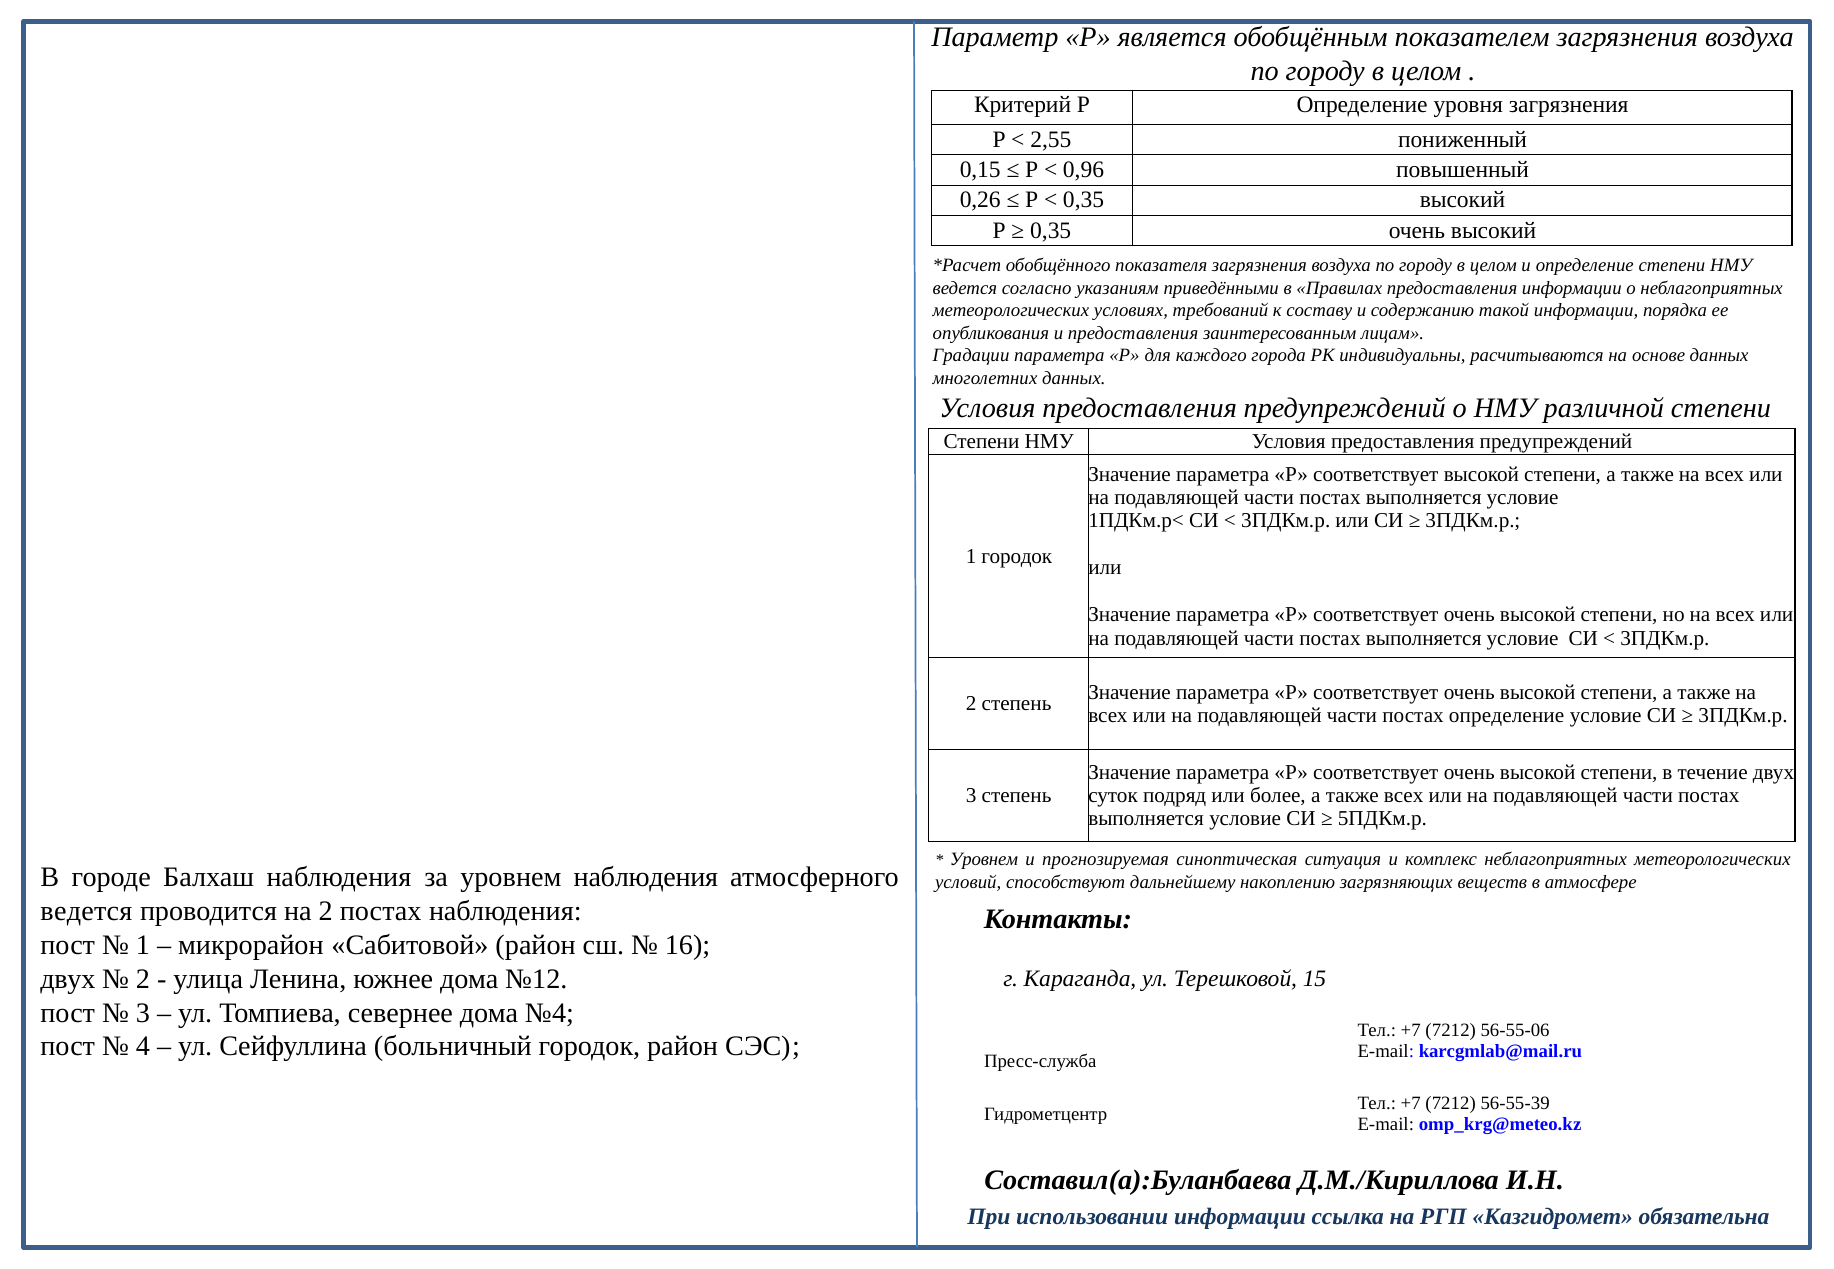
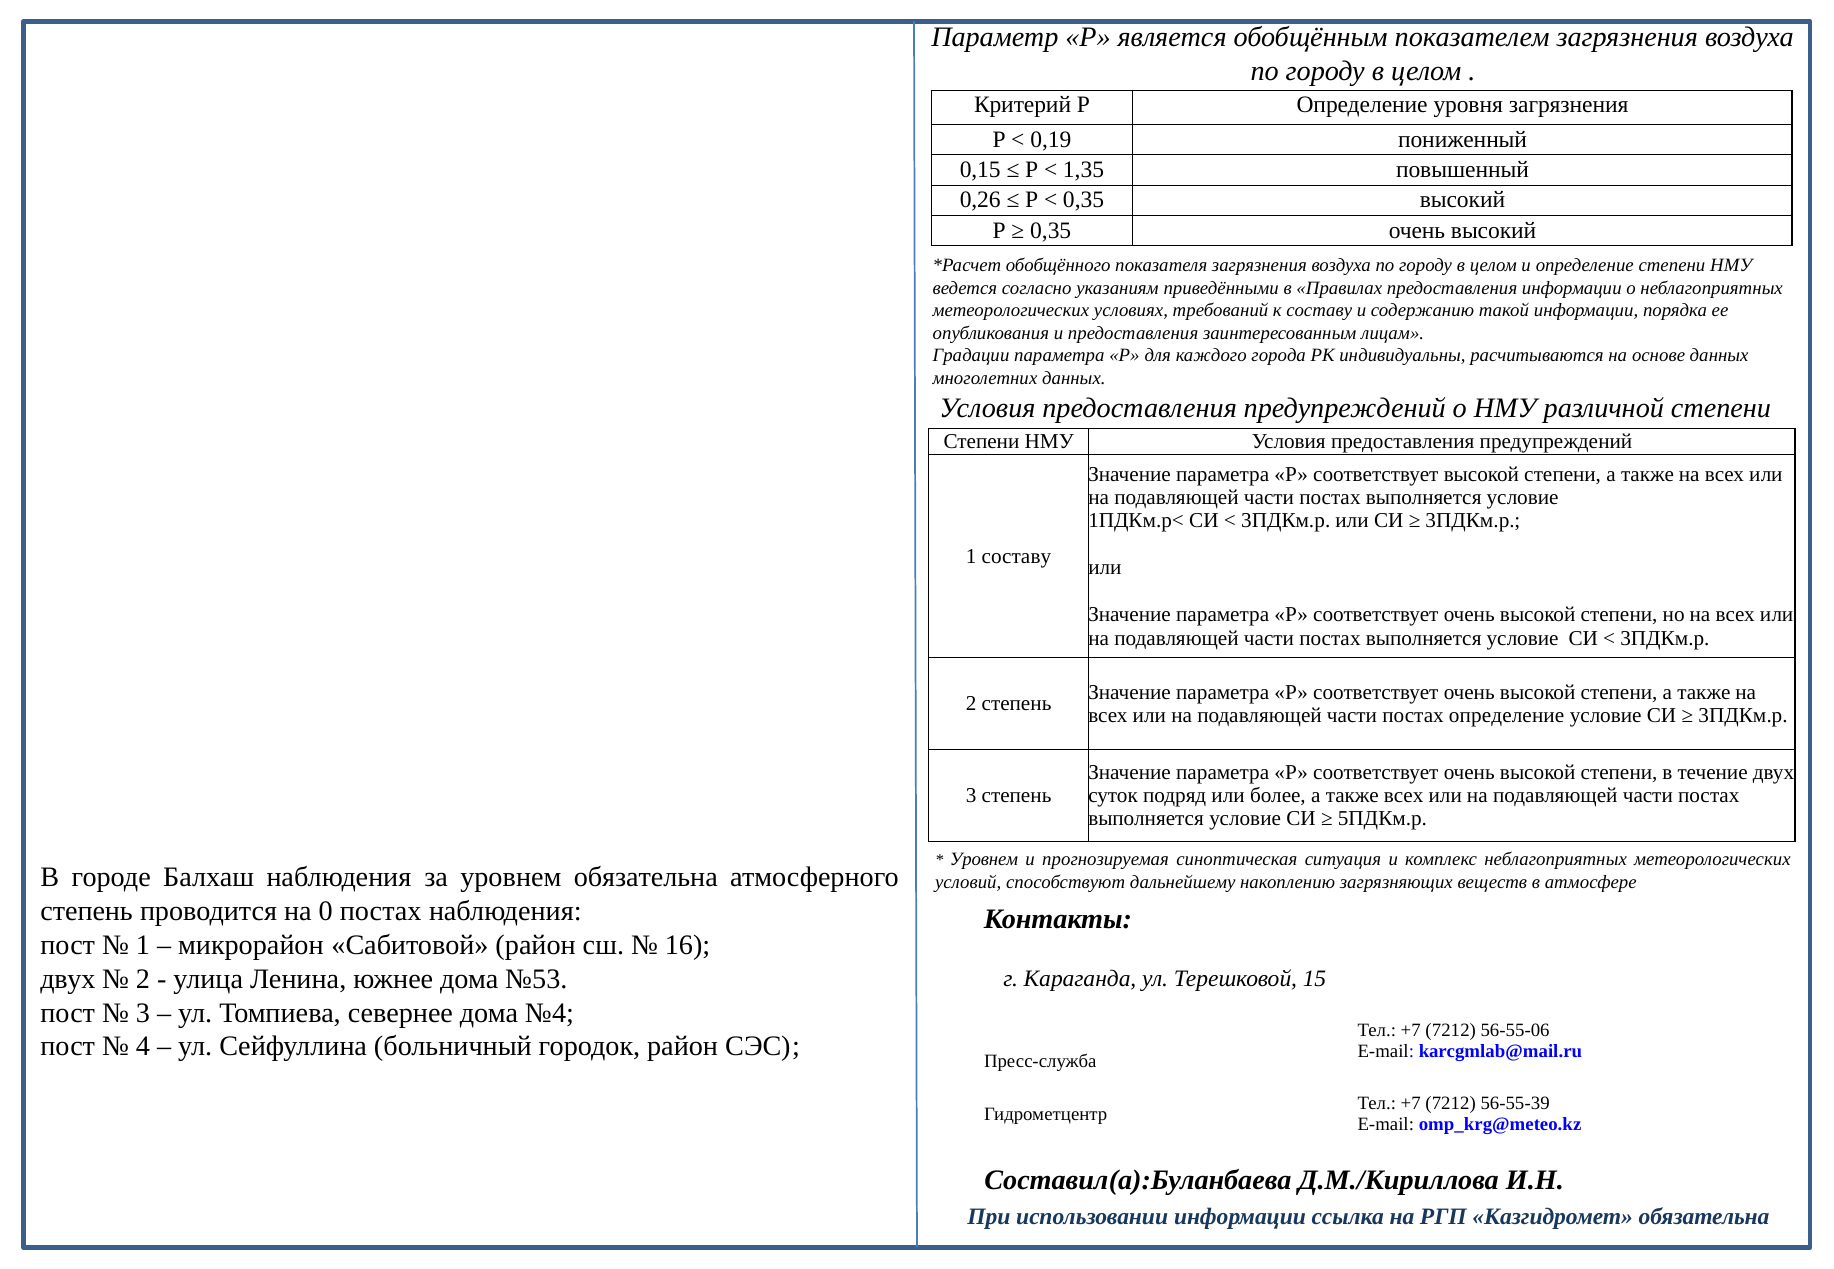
2,55: 2,55 -> 0,19 (1051, 140)
0,96: 0,96 -> 1,35 (1083, 170)
1 городок: городок -> составу (1016, 556)
уровнем наблюдения: наблюдения -> обязательна (646, 878)
ведется: ведется -> степень (87, 912)
на 2: 2 -> 0 (326, 912)
№12: №12 -> №53 (536, 980)
